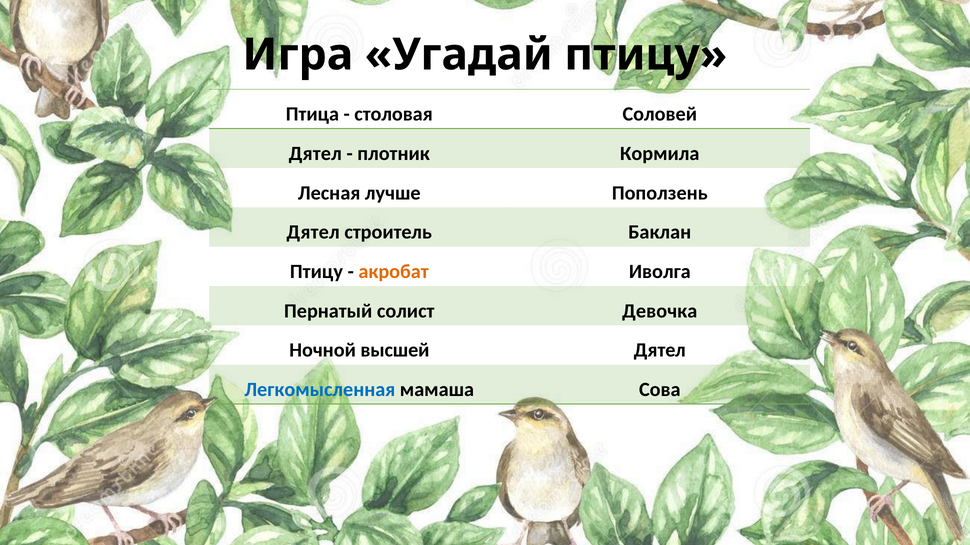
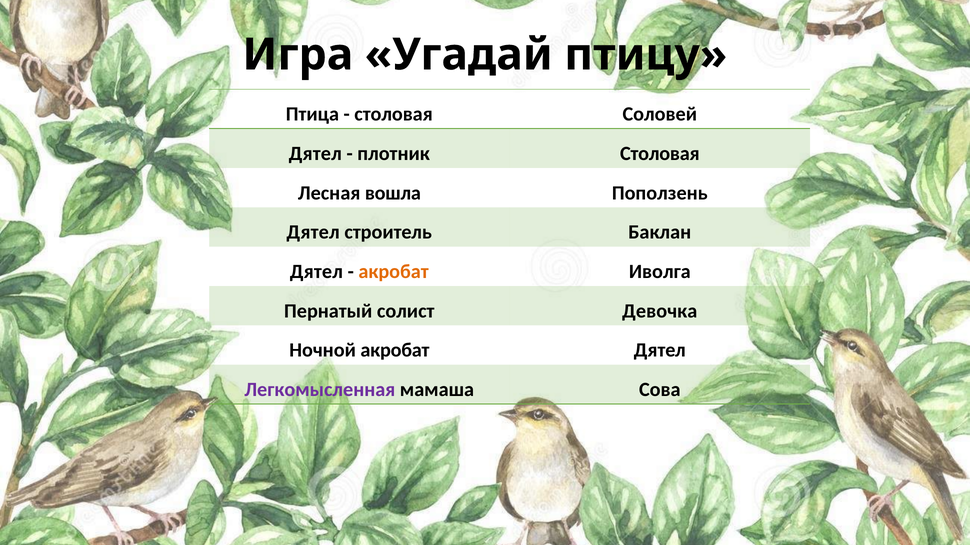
плотник Кормила: Кормила -> Столовая (660, 154)
лучше: лучше -> вошла (393, 193)
Птицу: Птицу -> Дятел (316, 272)
Ночной высшей: высшей -> акробат (395, 351)
Легкомысленная colour: blue -> purple (320, 390)
